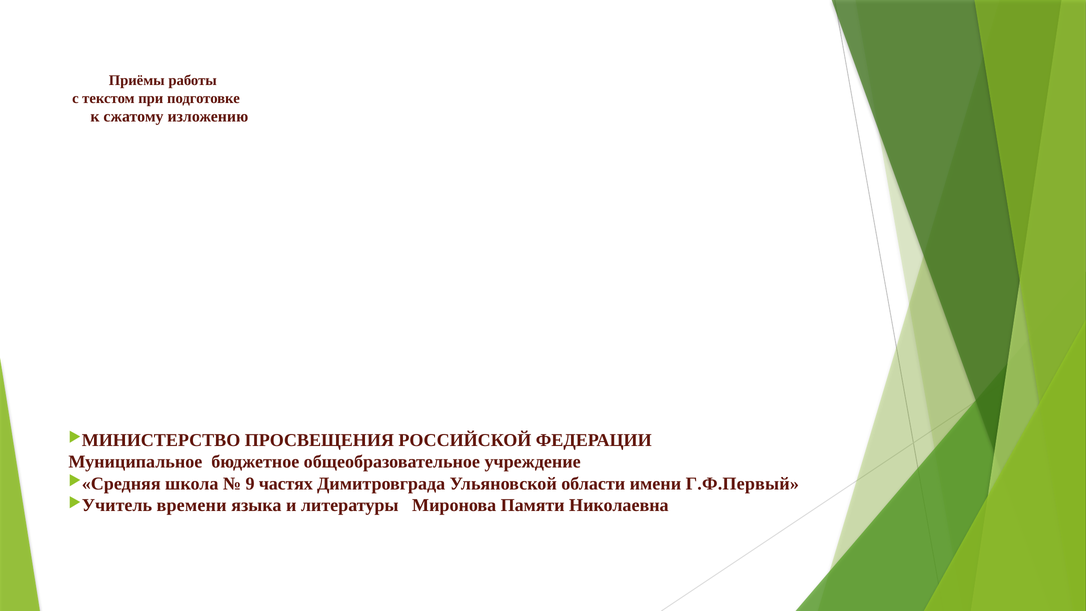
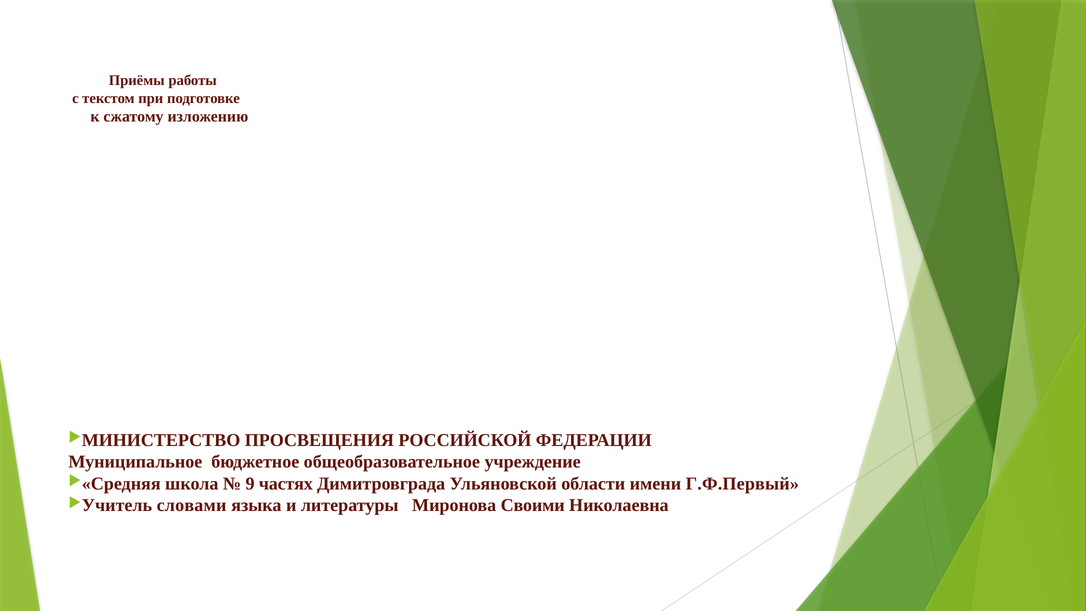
времени: времени -> словами (192, 505)
Памяти: Памяти -> Своими (533, 505)
